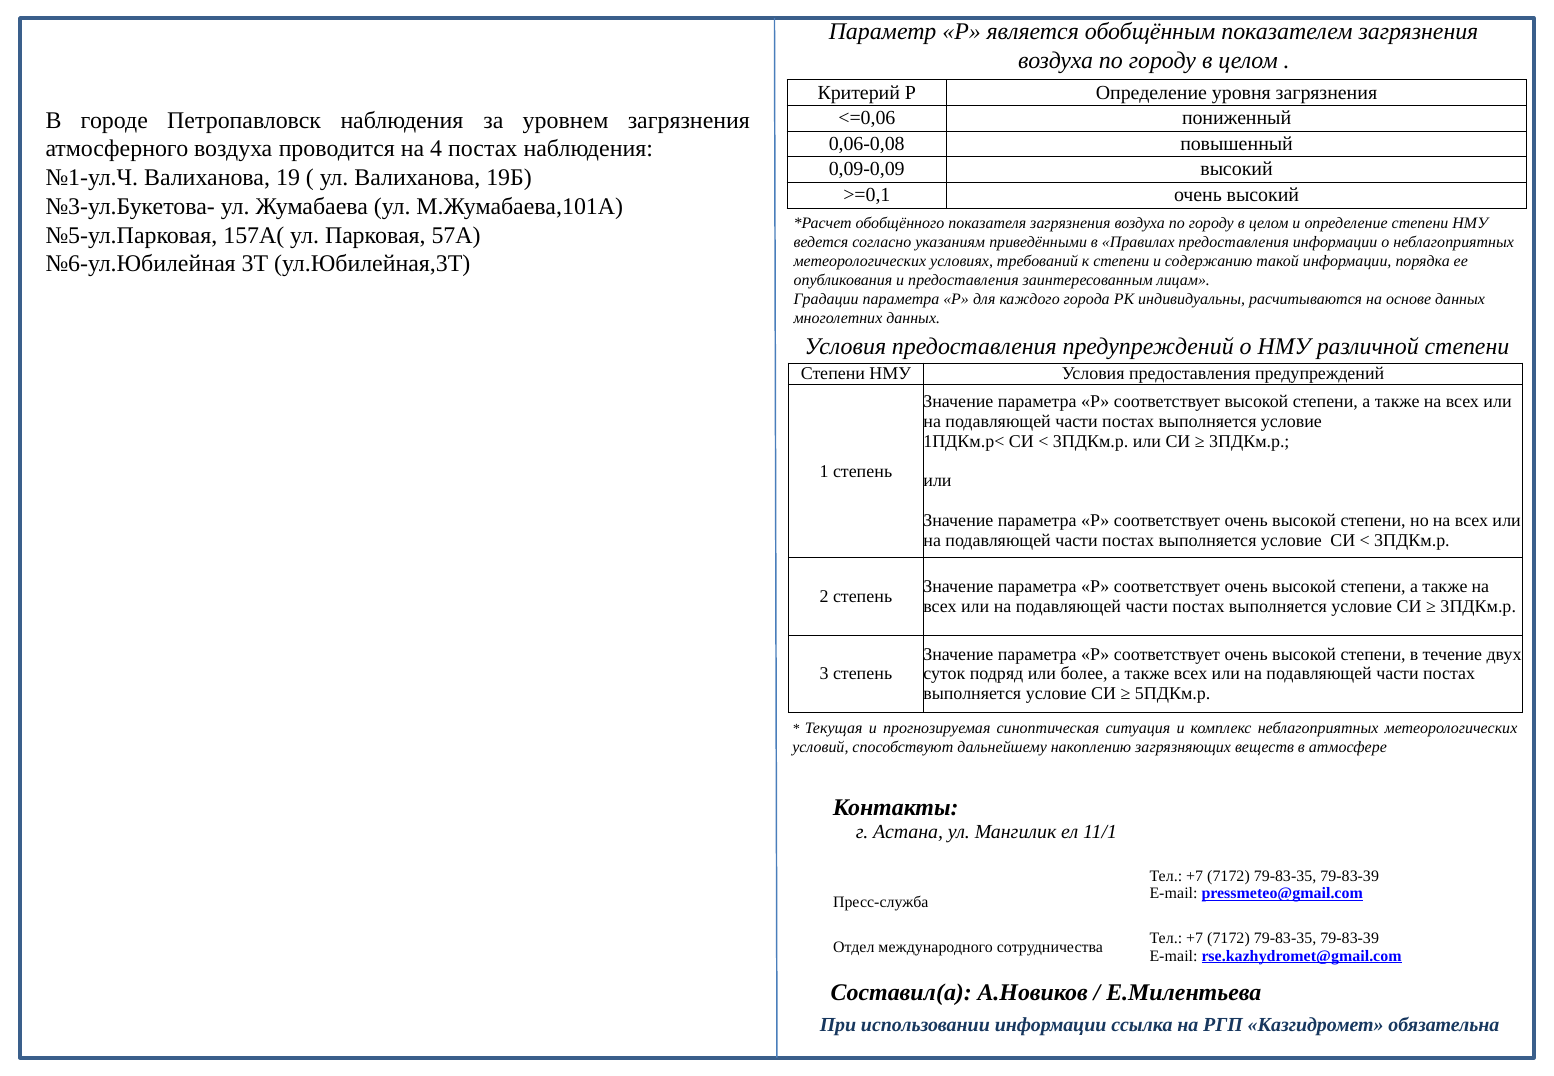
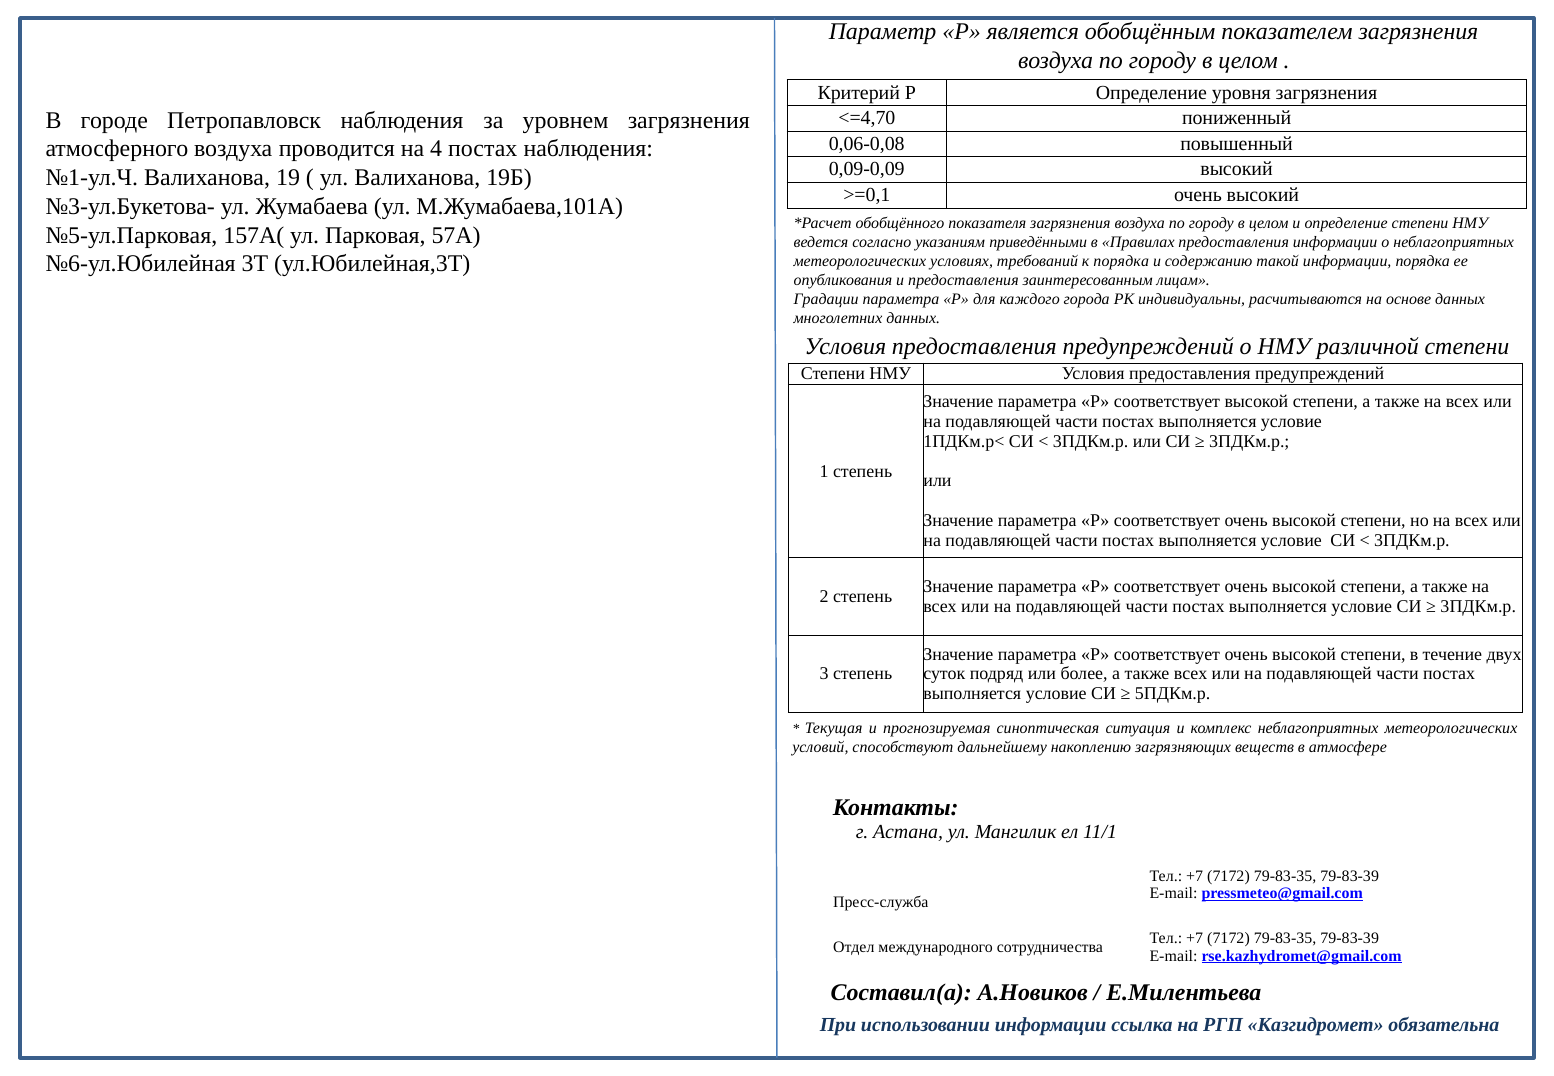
<=0,06: <=0,06 -> <=4,70 (867, 118)
к степени: степени -> порядка (1121, 261)
